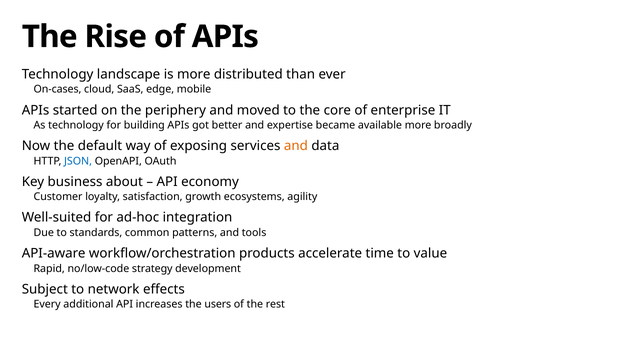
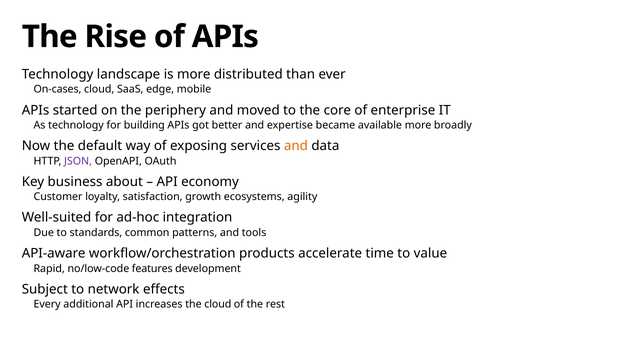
JSON colour: blue -> purple (78, 161)
strategy: strategy -> features (152, 268)
the users: users -> cloud (218, 304)
